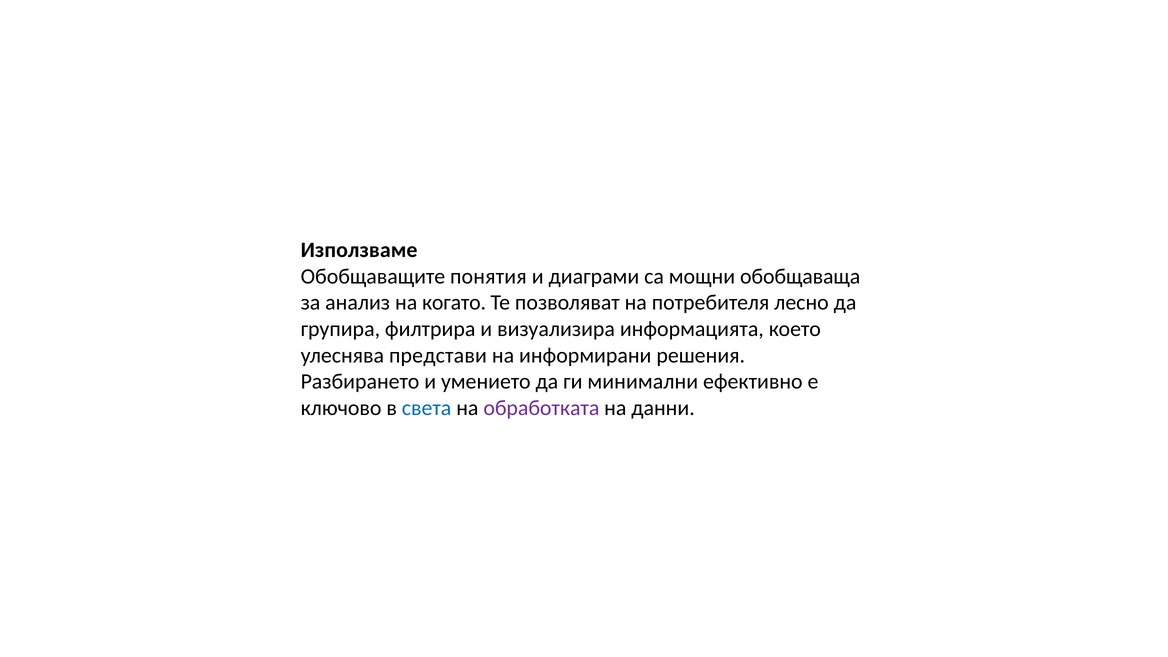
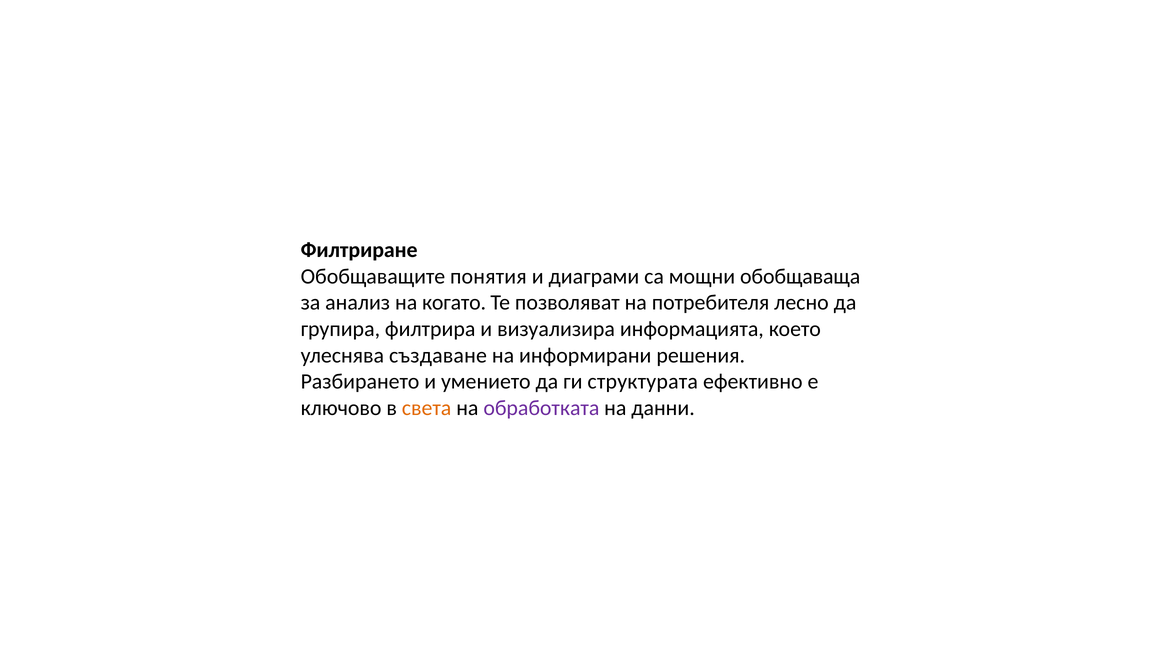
Използваме: Използваме -> Филтриране (359, 250)
представи: представи -> създаване (438, 355)
минимални: минимални -> структурата (643, 382)
света colour: blue -> orange (427, 408)
